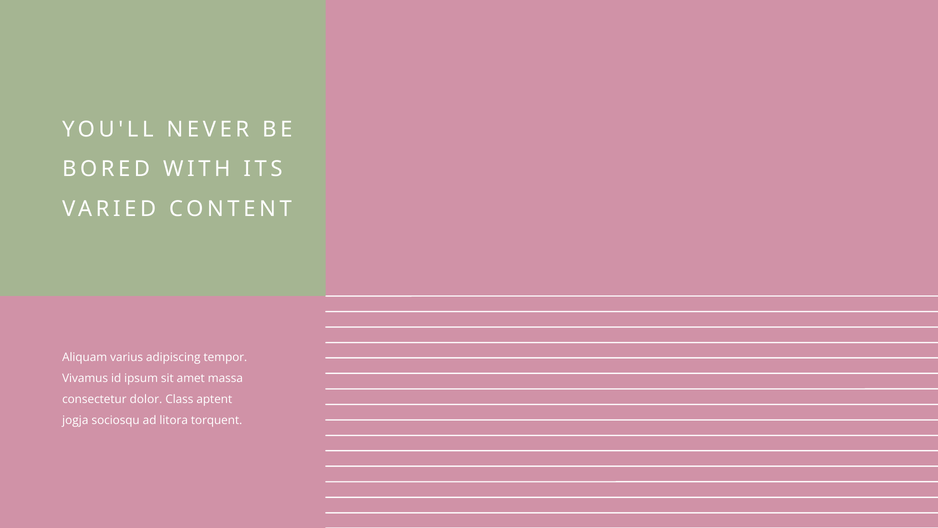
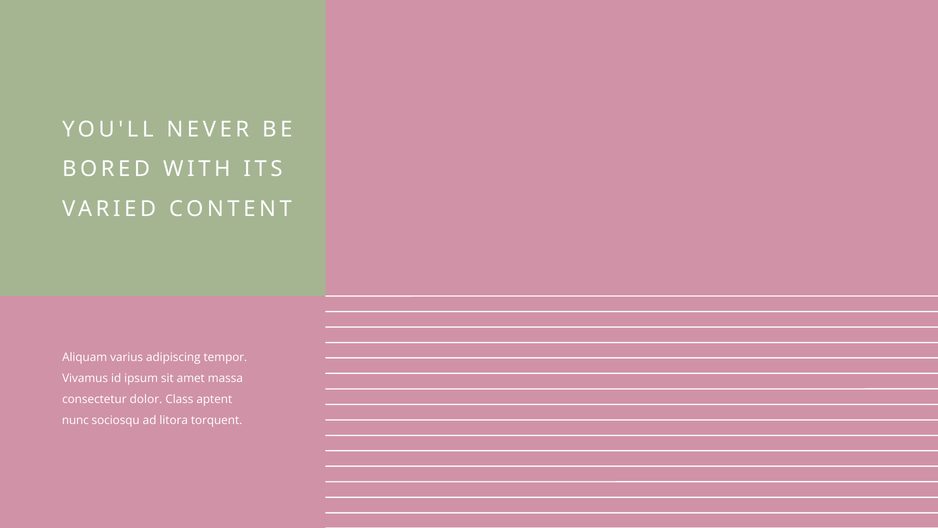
jogja: jogja -> nunc (75, 420)
